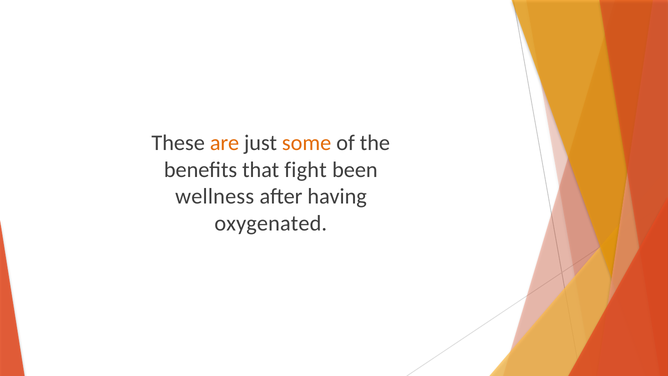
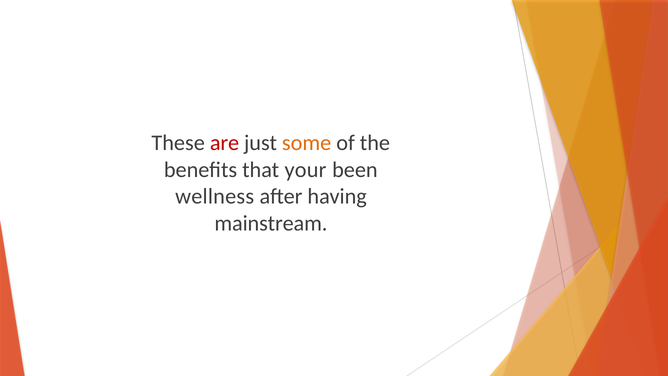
are colour: orange -> red (224, 143)
fight: fight -> your (306, 170)
oxygenated: oxygenated -> mainstream (271, 223)
